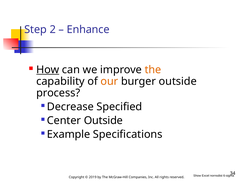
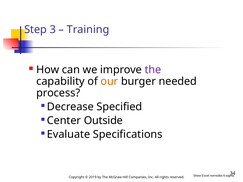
2: 2 -> 3 (53, 29)
Enhance: Enhance -> Training (88, 29)
How underline: present -> none (48, 70)
the colour: orange -> purple (153, 70)
burger outside: outside -> needed (178, 81)
Example: Example -> Evaluate (69, 135)
